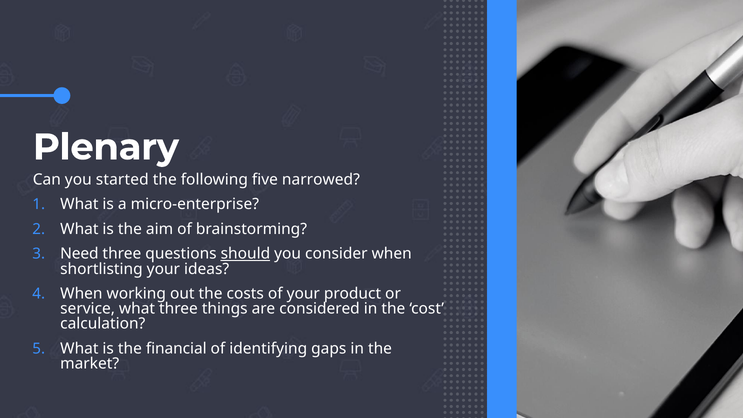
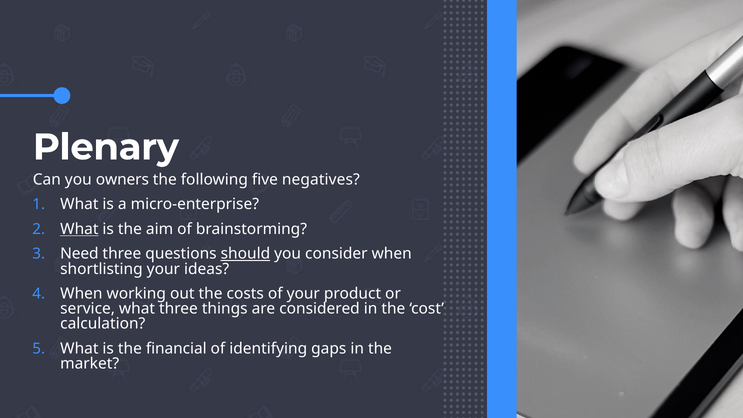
started: started -> owners (122, 180)
narrowed: narrowed -> negatives (321, 180)
What underline: none -> present (79, 229)
